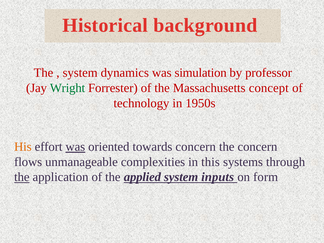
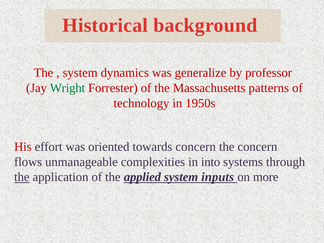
simulation: simulation -> generalize (201, 73)
concept: concept -> patterns (269, 88)
His colour: orange -> red (23, 147)
was underline: present -> none (75, 147)
this: this -> into (211, 162)
form: form -> more (266, 177)
